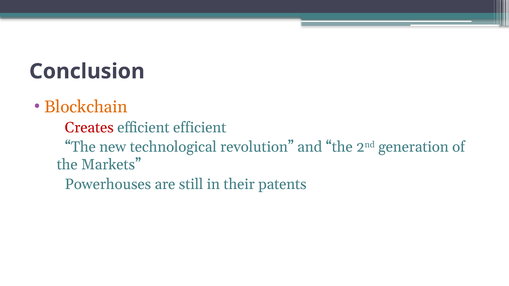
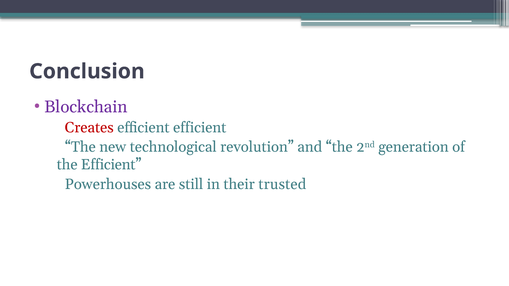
Blockchain colour: orange -> purple (86, 107)
the Markets: Markets -> Efficient (111, 165)
patents: patents -> trusted (282, 184)
